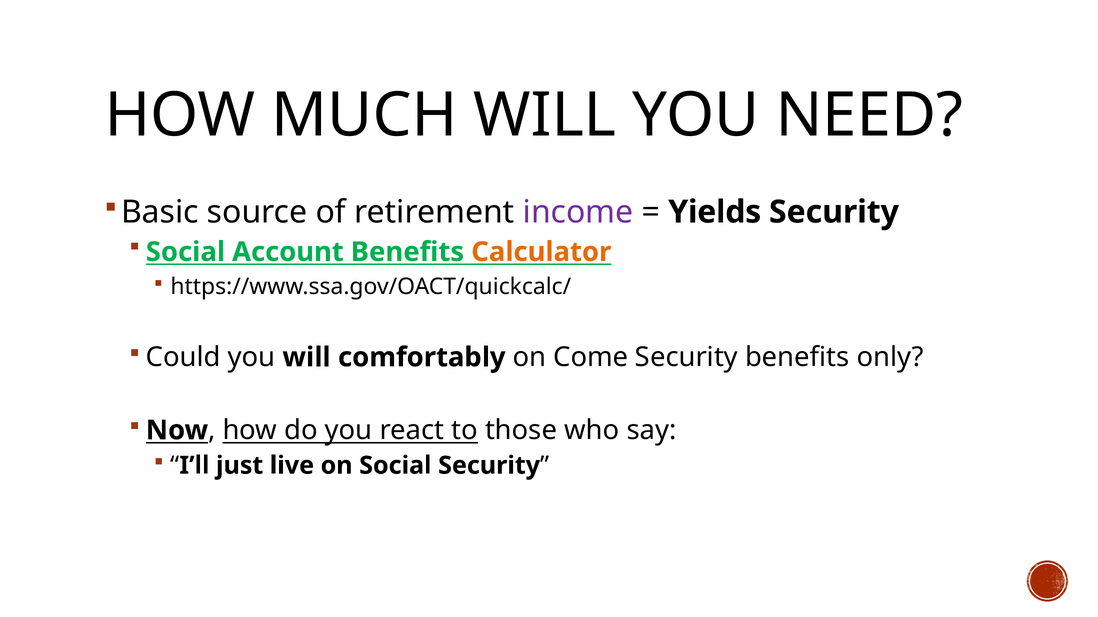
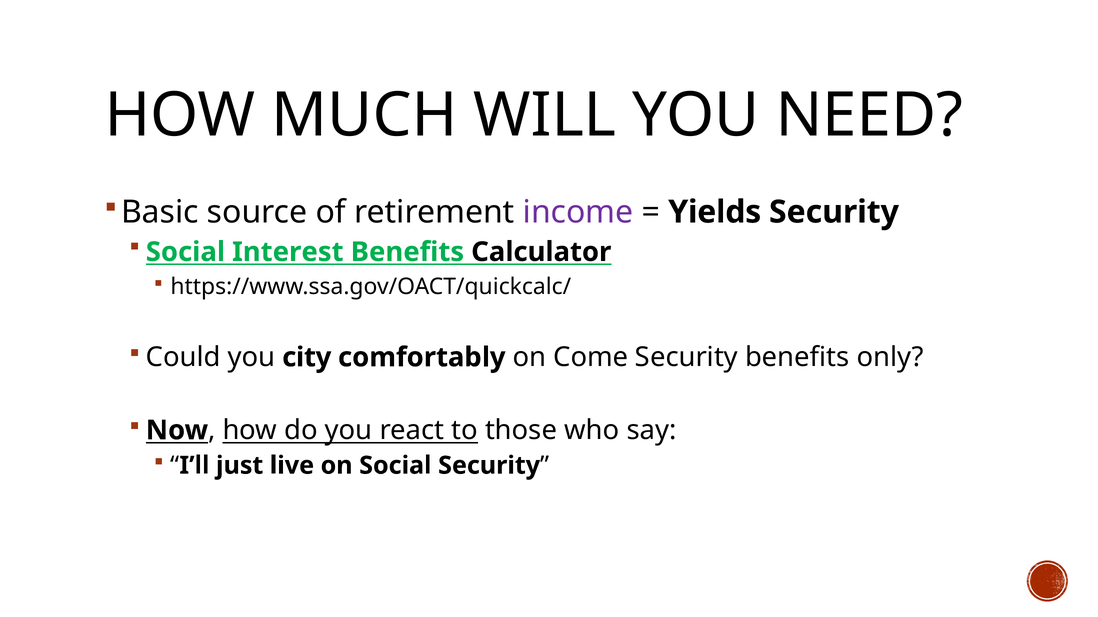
Account: Account -> Interest (288, 252)
Calculator colour: orange -> black (541, 252)
you will: will -> city (307, 358)
